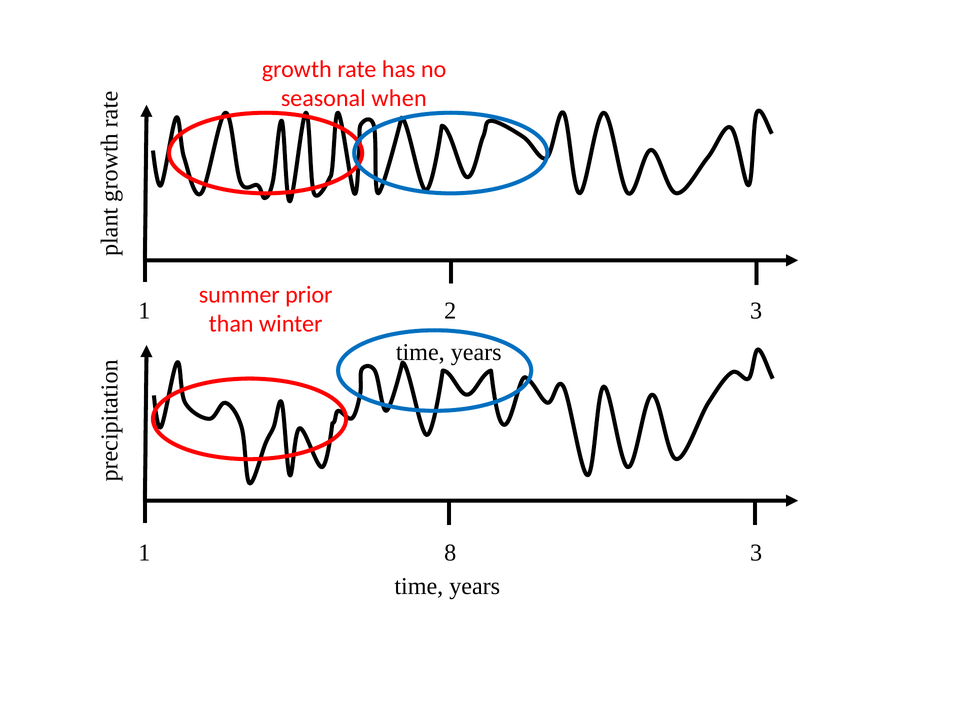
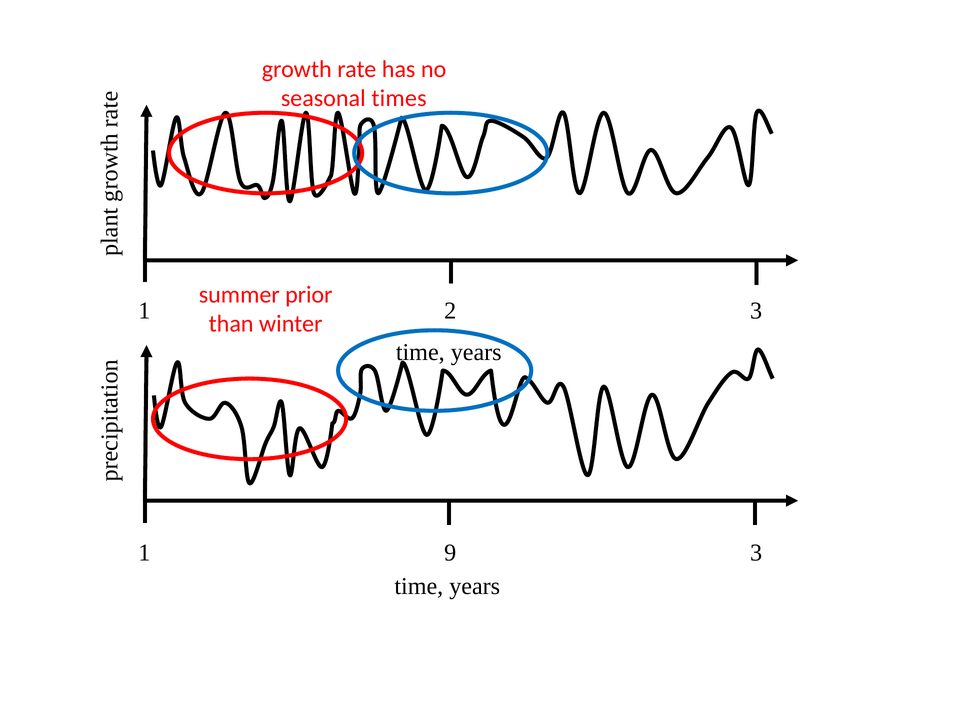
when: when -> times (399, 98)
8: 8 -> 9 (450, 552)
